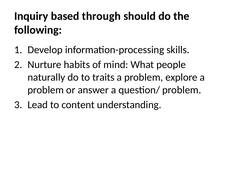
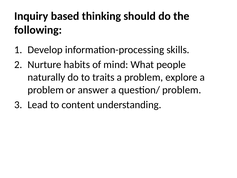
through: through -> thinking (101, 16)
